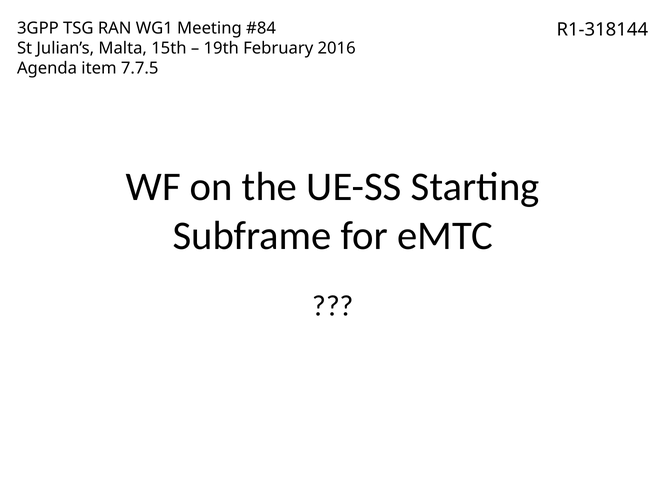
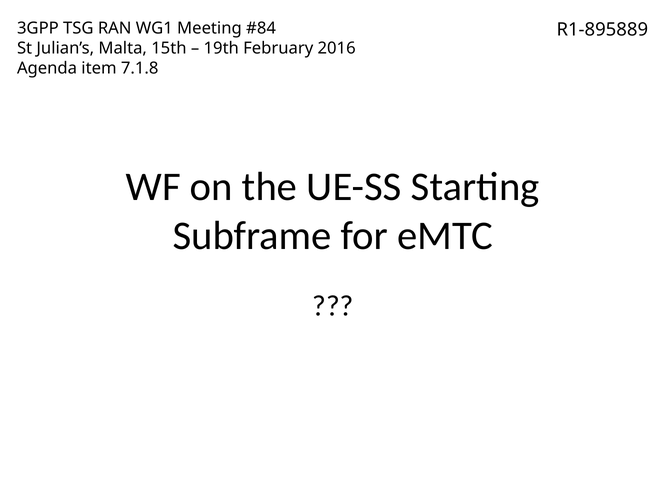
R1-318144: R1-318144 -> R1-895889 (602, 29)
7.7.5: 7.7.5 -> 7.1.8 (140, 68)
